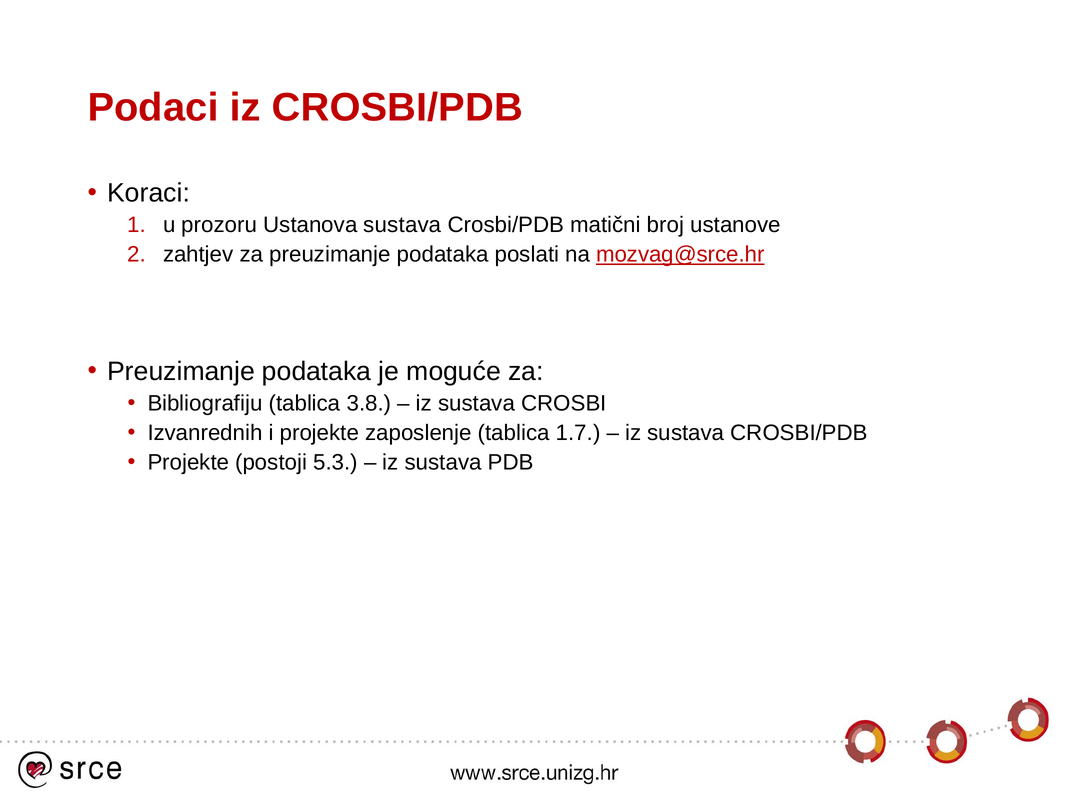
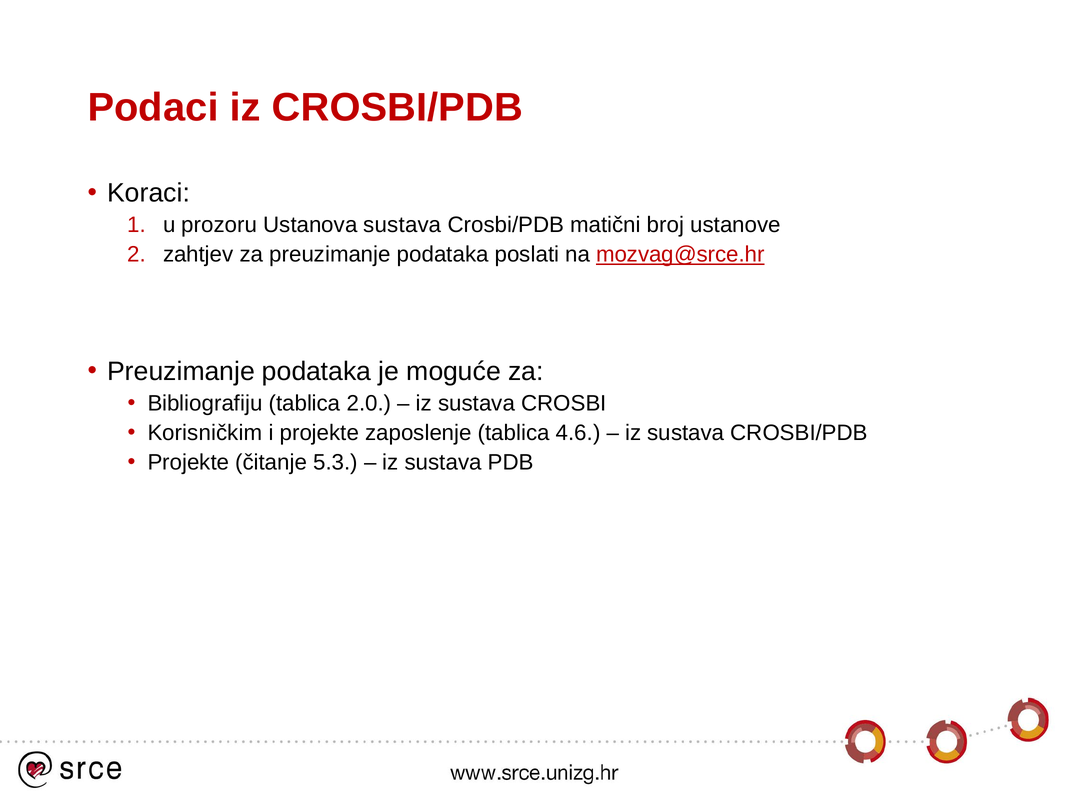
3.8: 3.8 -> 2.0 (369, 403)
Izvanrednih: Izvanrednih -> Korisničkim (205, 433)
1.7: 1.7 -> 4.6 (578, 433)
postoji: postoji -> čitanje (271, 462)
